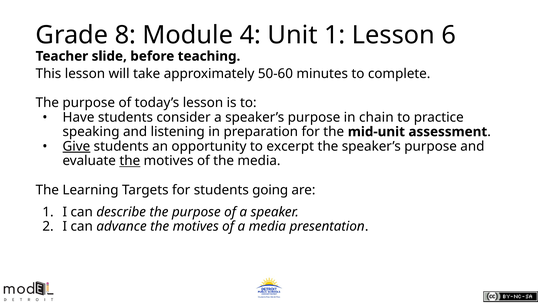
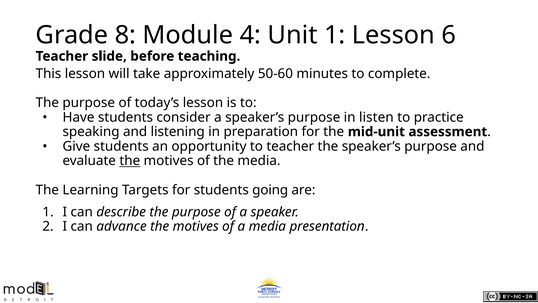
chain: chain -> listen (376, 117)
Give underline: present -> none (76, 146)
to excerpt: excerpt -> teacher (290, 146)
